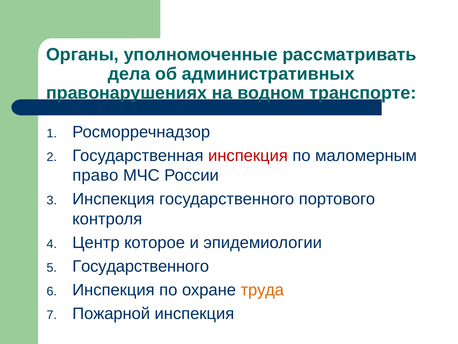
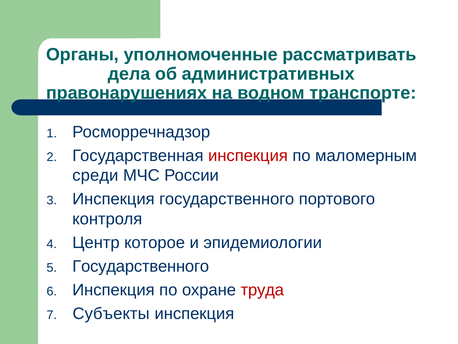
право: право -> среди (95, 175)
труда colour: orange -> red (262, 290)
Пожарной: Пожарной -> Субъекты (111, 313)
